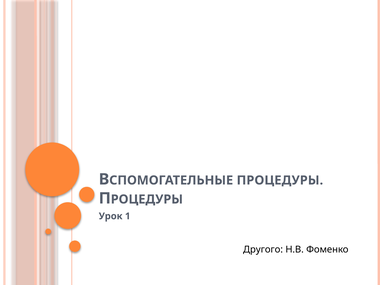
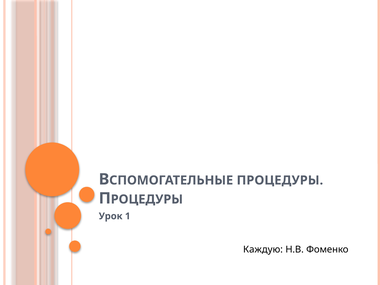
Другого: Другого -> Каждую (263, 249)
